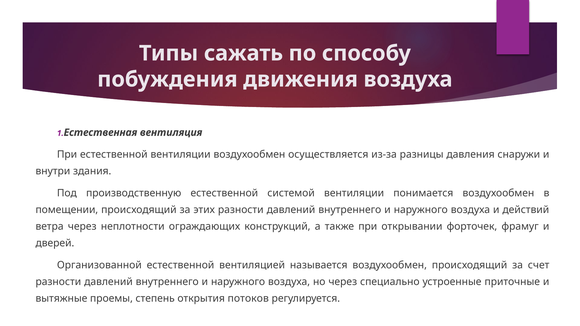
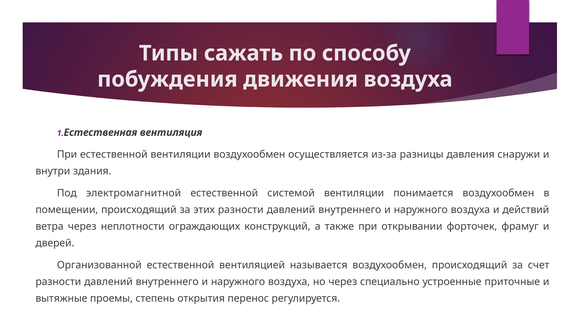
производственную: производственную -> электромагнитной (134, 193)
потоков: потоков -> перенос (248, 299)
